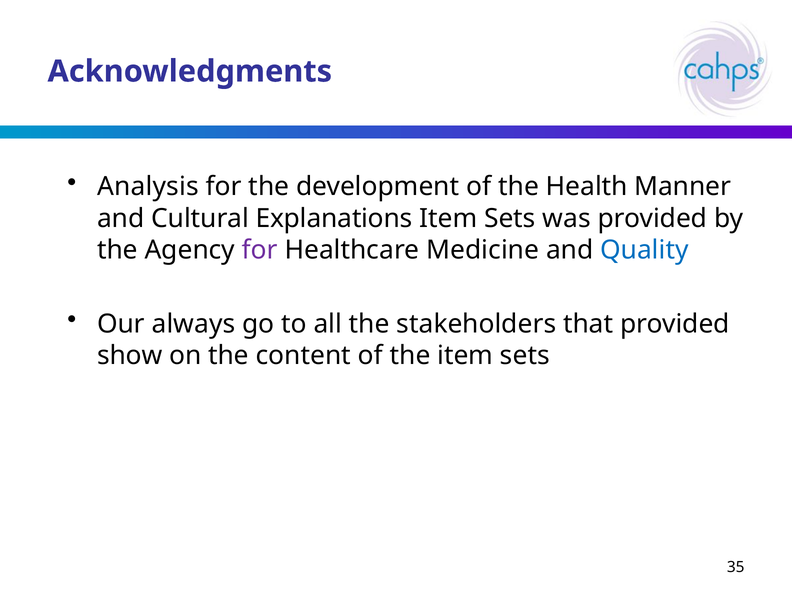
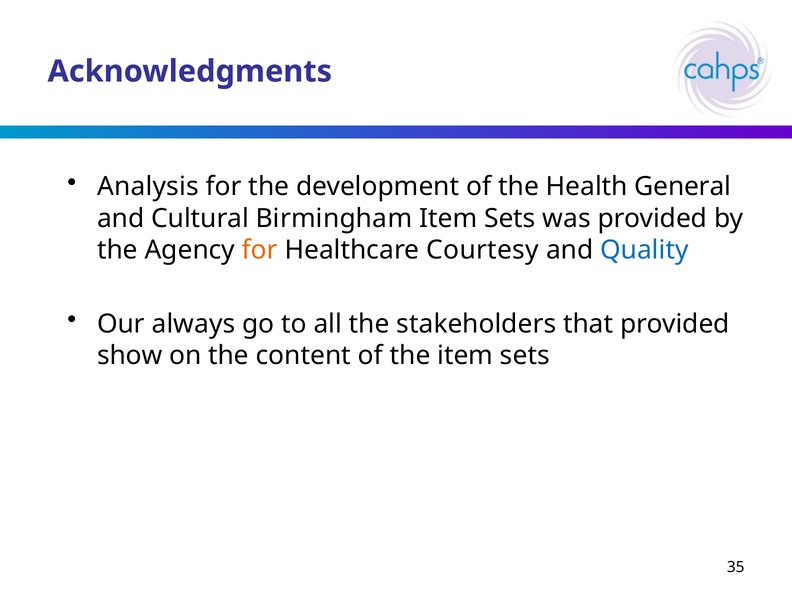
Manner: Manner -> General (683, 187)
Explanations: Explanations -> Birmingham (334, 218)
for colour: purple -> orange (260, 250)
Medicine: Medicine -> Courtesy (483, 250)
